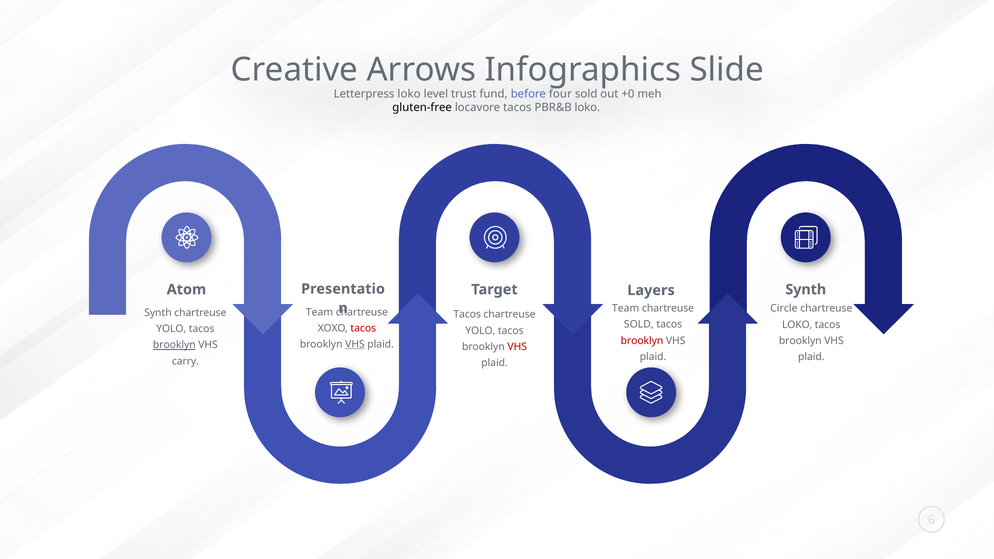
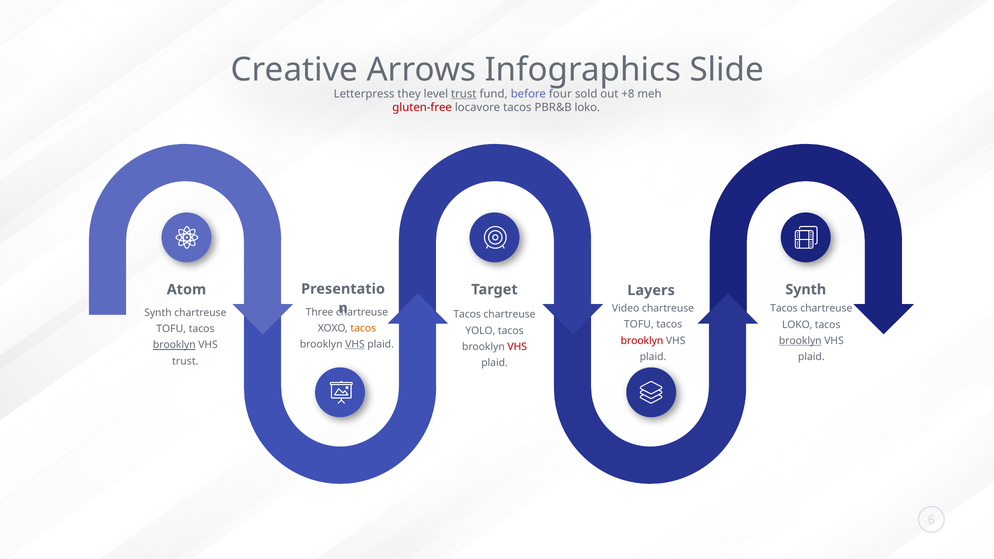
Letterpress loko: loko -> they (409, 94)
trust underline: none -> present (464, 94)
+0: +0 -> +8 (628, 94)
gluten-free colour: black -> red (422, 108)
Team: Team -> Video (626, 308)
Circle: Circle -> Tacos (784, 308)
Team: Team -> Three (320, 312)
SOLD: SOLD -> TOFU (639, 325)
tacos colour: red -> orange (363, 328)
YOLO: YOLO -> TOFU (171, 329)
brooklyn underline: none -> present (800, 341)
carry: carry -> trust (185, 361)
